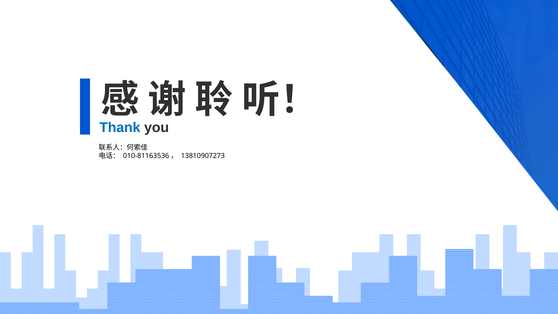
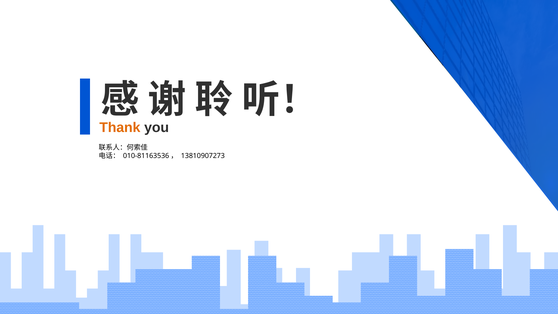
Thank colour: blue -> orange (120, 128)
